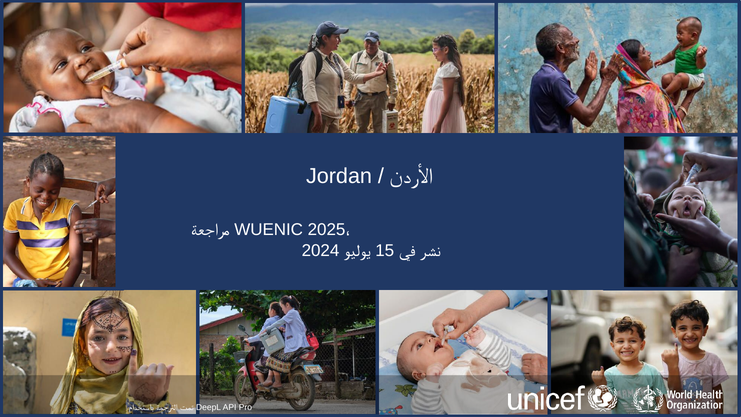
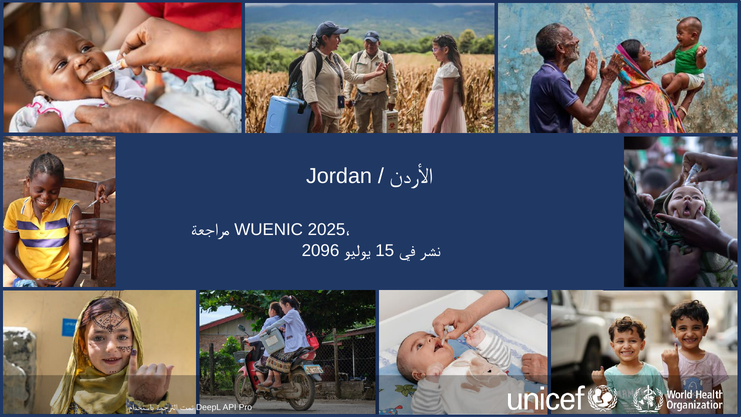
2024: 2024 -> 2096 (320, 250)
